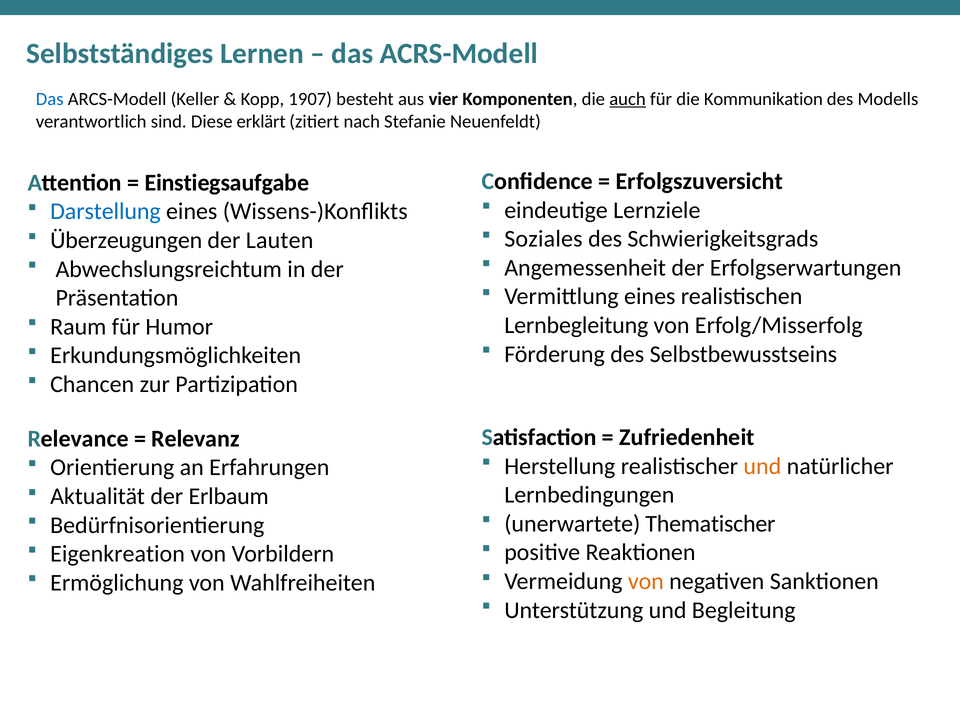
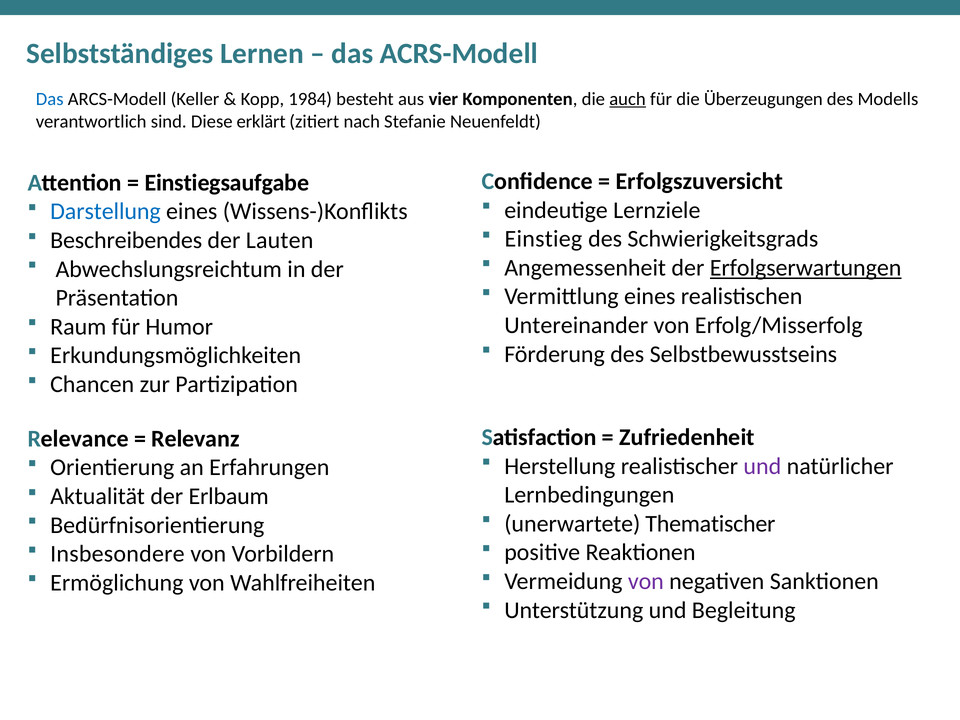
1907: 1907 -> 1984 (310, 99)
Kommunikation: Kommunikation -> Überzeugungen (763, 99)
Soziales: Soziales -> Einstieg (543, 239)
Überzeugungen: Überzeugungen -> Beschreibendes (126, 240)
Erfolgserwartungen underline: none -> present (806, 268)
Lernbegleitung: Lernbegleitung -> Untereinander (576, 325)
und colour: orange -> purple (762, 466)
Eigenkreation: Eigenkreation -> Insbesondere (117, 554)
von colour: orange -> purple (646, 581)
